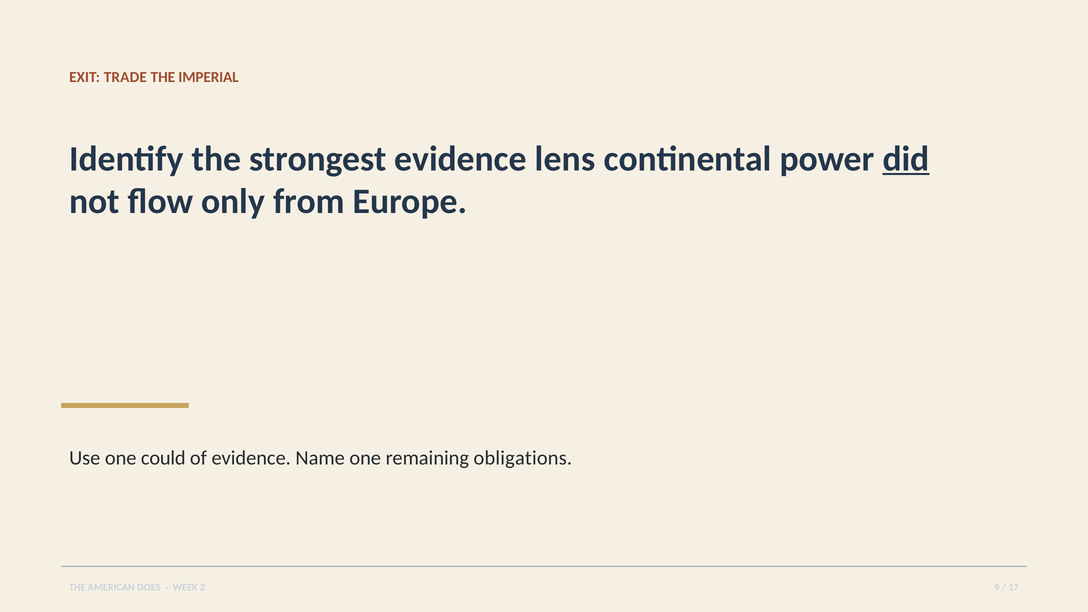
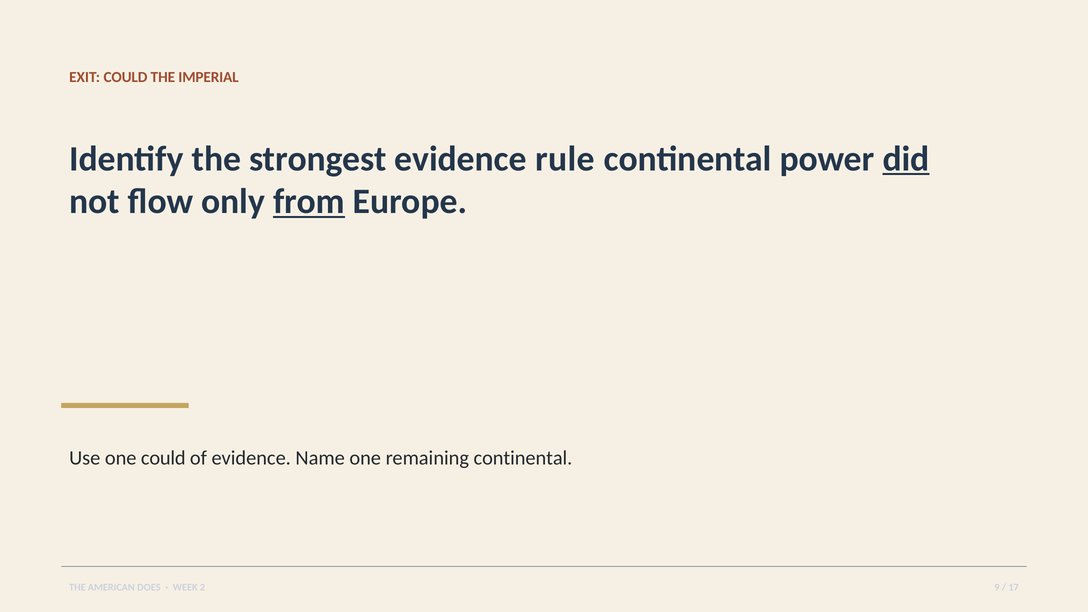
EXIT TRADE: TRADE -> COULD (125, 77)
lens: lens -> rule (565, 159)
from underline: none -> present (309, 202)
remaining obligations: obligations -> continental (523, 458)
